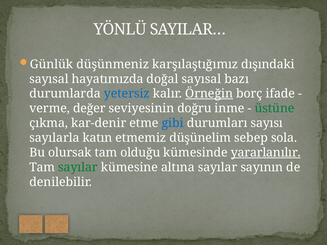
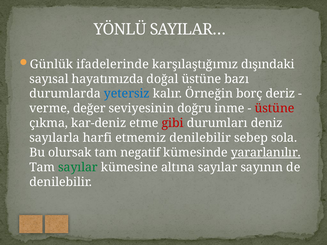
düşünmeniz: düşünmeniz -> ifadelerinde (113, 64)
doğal sayısal: sayısal -> üstüne (201, 79)
Örneğin underline: present -> none (209, 94)
ifade: ifade -> deriz (280, 94)
üstüne colour: green -> red (275, 109)
kar-denir: kar-denir -> kar-deniz (99, 123)
gibi colour: blue -> red (173, 123)
sayısı: sayısı -> deniz (267, 123)
katın: katın -> harfi (97, 138)
etmemiz düşünelim: düşünelim -> denilebilir (200, 138)
olduğu: olduğu -> negatif (140, 153)
